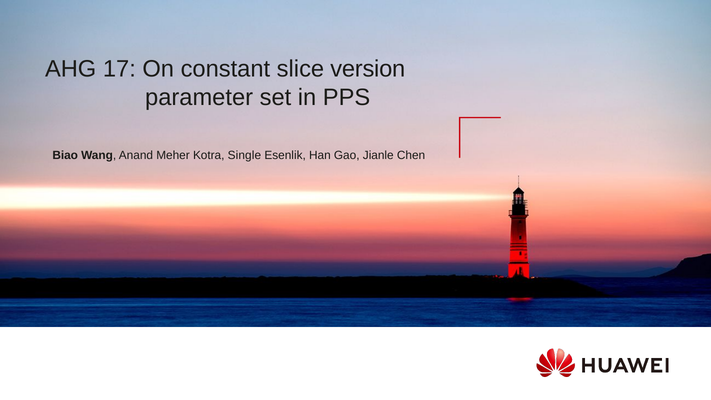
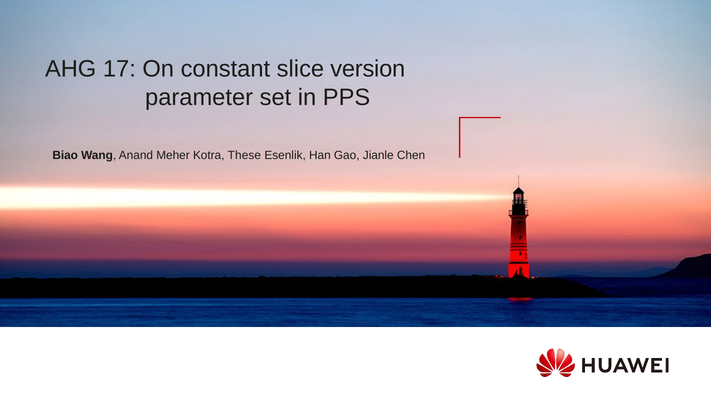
Single: Single -> These (244, 155)
